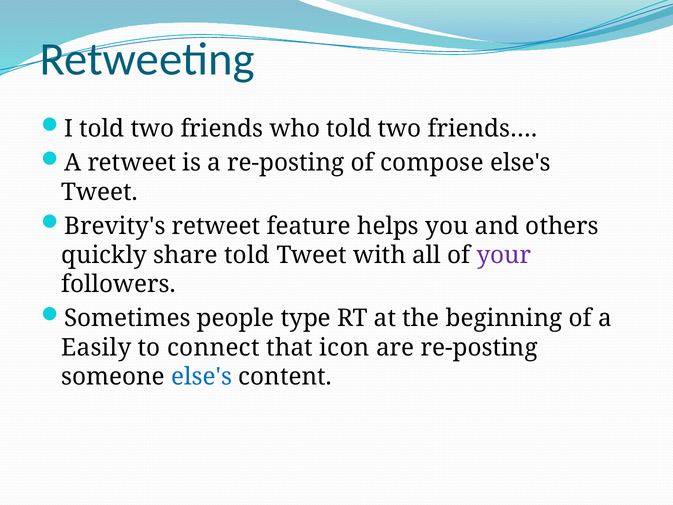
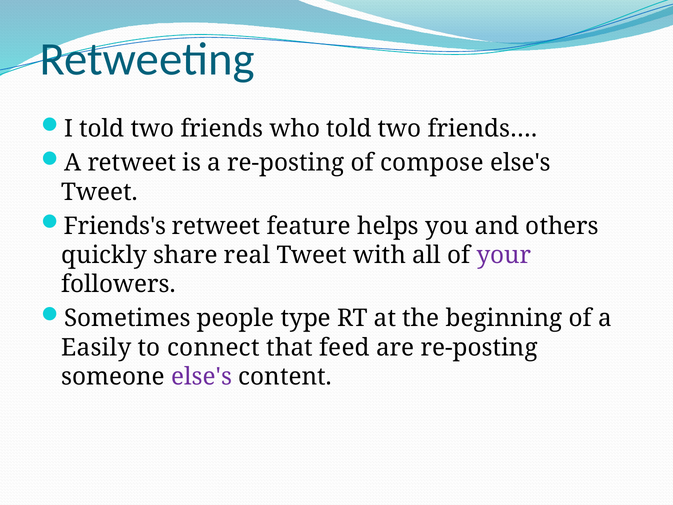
Brevity's: Brevity's -> Friends's (115, 226)
share told: told -> real (247, 255)
icon: icon -> feed (344, 347)
else's colour: blue -> purple (202, 377)
